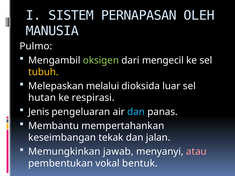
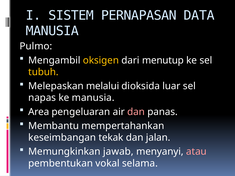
OLEH: OLEH -> DATA (199, 15)
oksigen colour: light green -> yellow (101, 60)
mengecil: mengecil -> menutup (163, 60)
hutan: hutan -> napas (42, 98)
ke respirasi: respirasi -> manusia (93, 98)
Jenis: Jenis -> Area (39, 112)
dan colour: light blue -> pink (136, 112)
bentuk: bentuk -> selama (140, 164)
